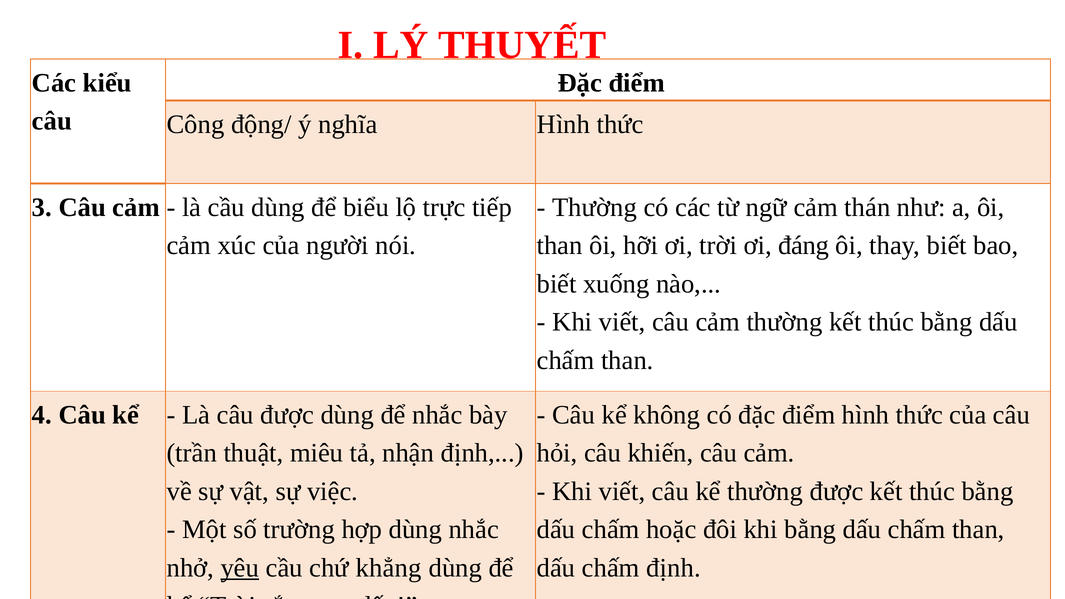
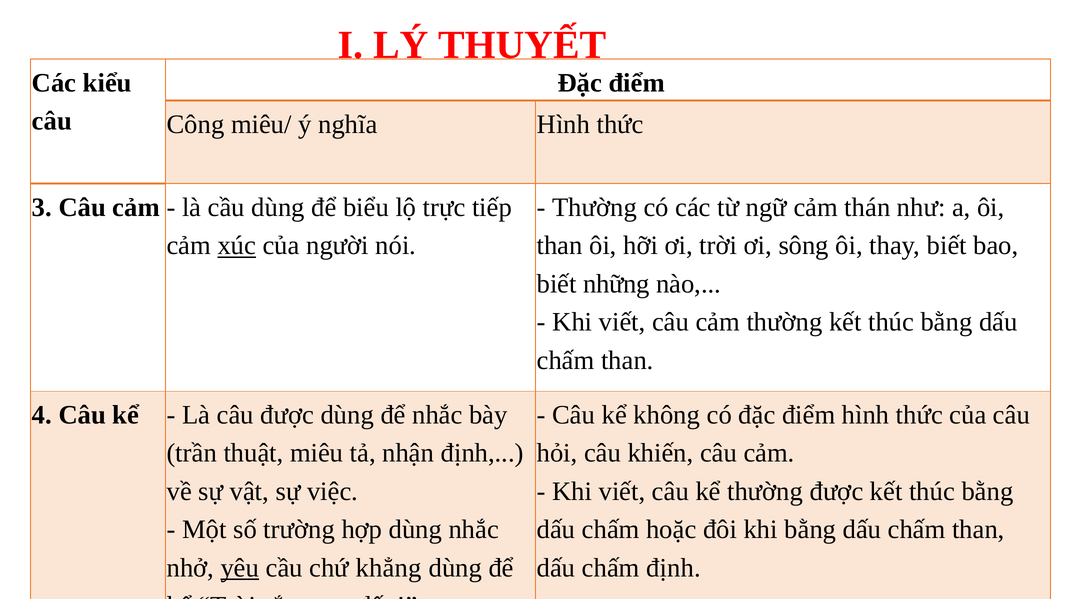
động/: động/ -> miêu/ (261, 124)
xúc underline: none -> present (237, 246)
đáng: đáng -> sông (804, 246)
xuống: xuống -> những (617, 284)
